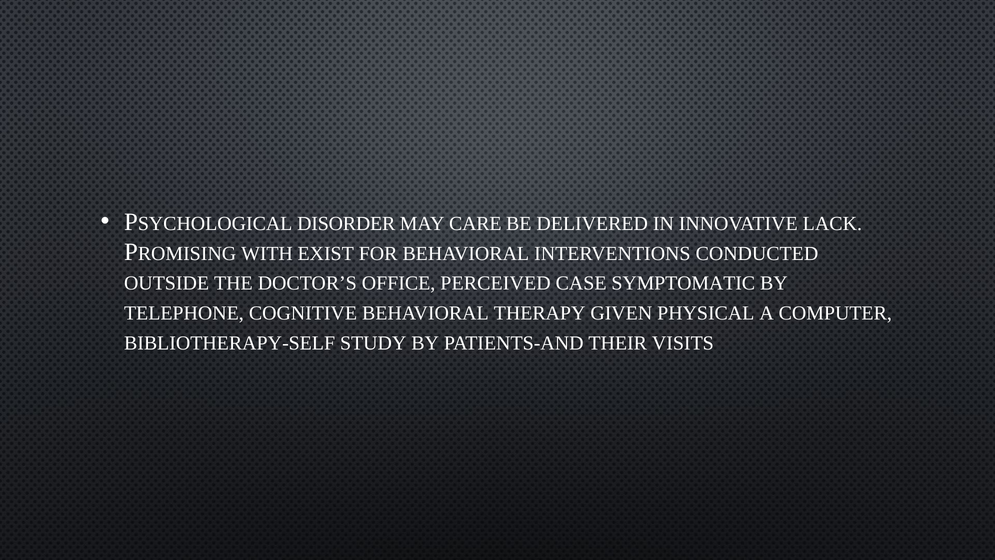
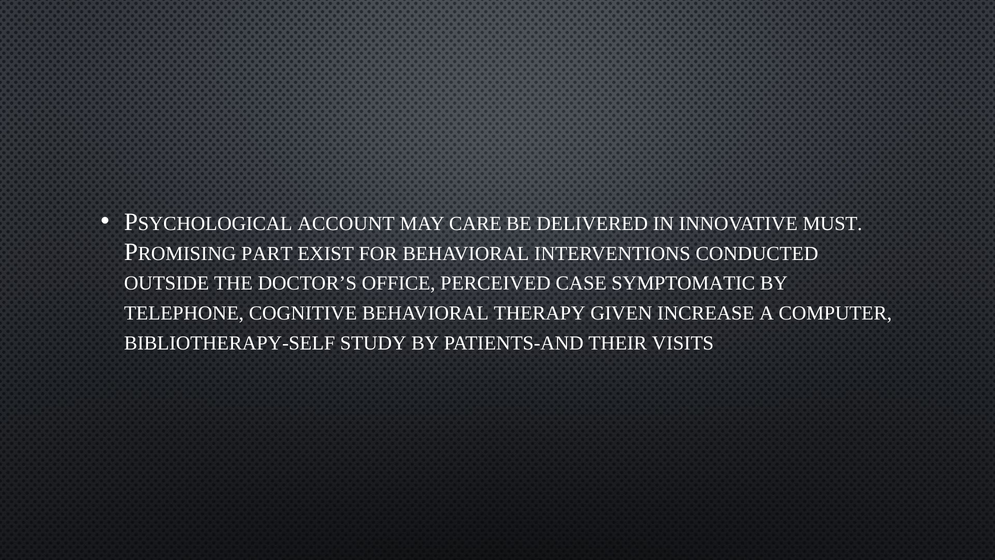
DISORDER: DISORDER -> ACCOUNT (346, 224)
LACK: LACK -> MUST (832, 224)
WITH: WITH -> PART (267, 253)
PHYSICAL: PHYSICAL -> INCREASE (706, 313)
